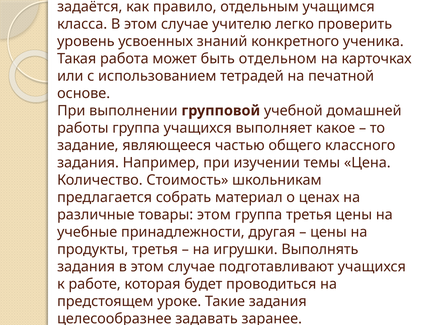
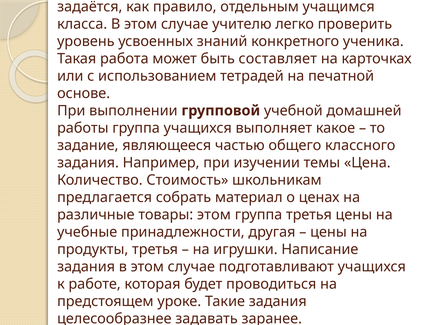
отдельном: отдельном -> составляет (278, 59)
Выполнять: Выполнять -> Написание (320, 249)
